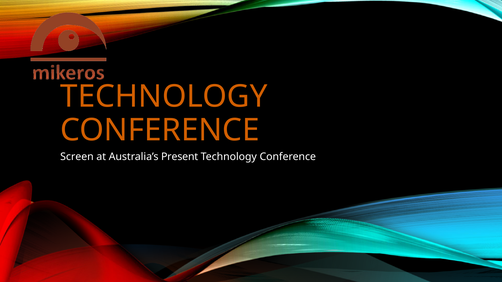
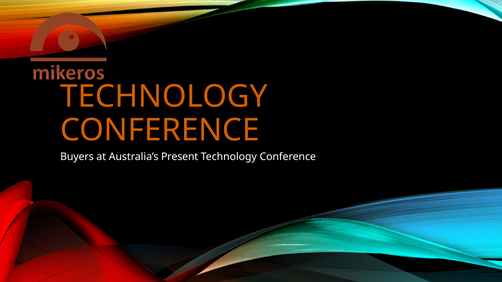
Screen: Screen -> Buyers (77, 157)
